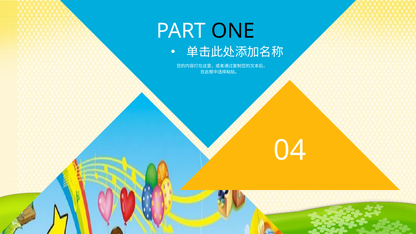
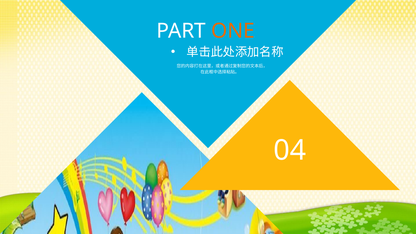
ONE colour: black -> orange (233, 31)
